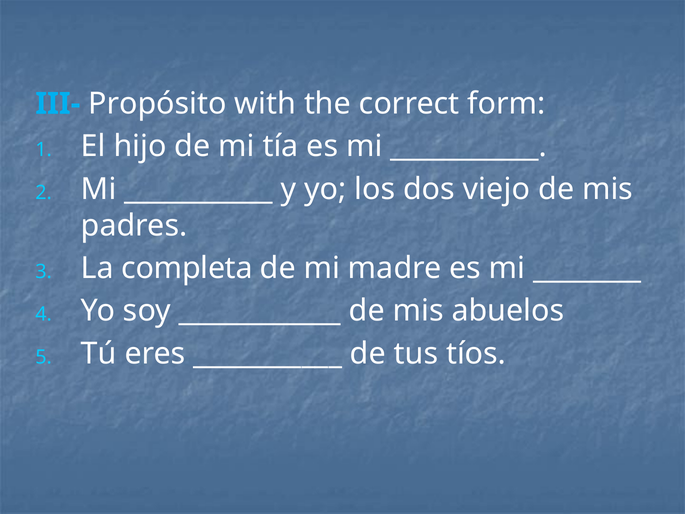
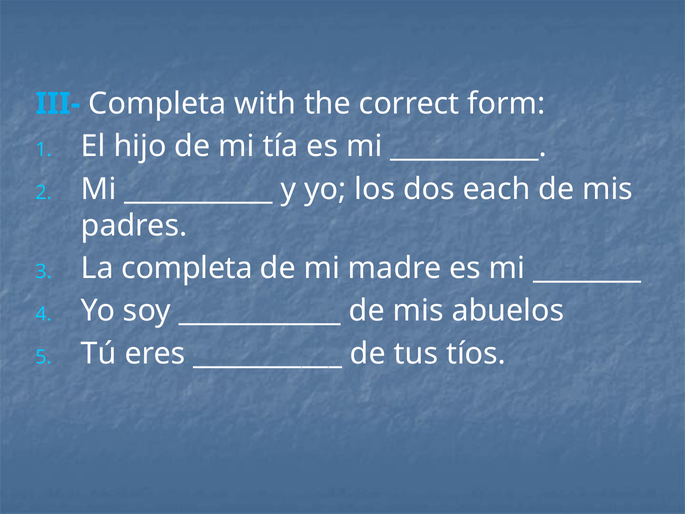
III- Propósito: Propósito -> Completa (158, 104)
viejo: viejo -> each (497, 189)
